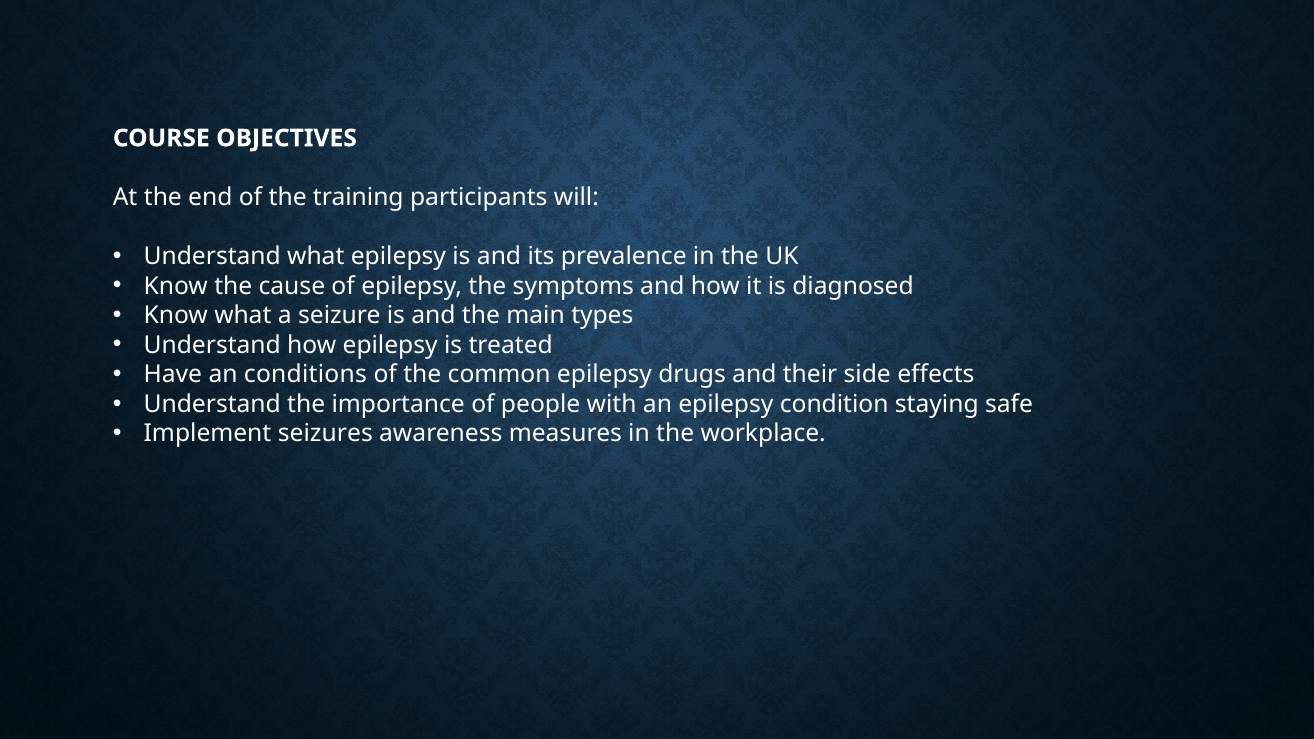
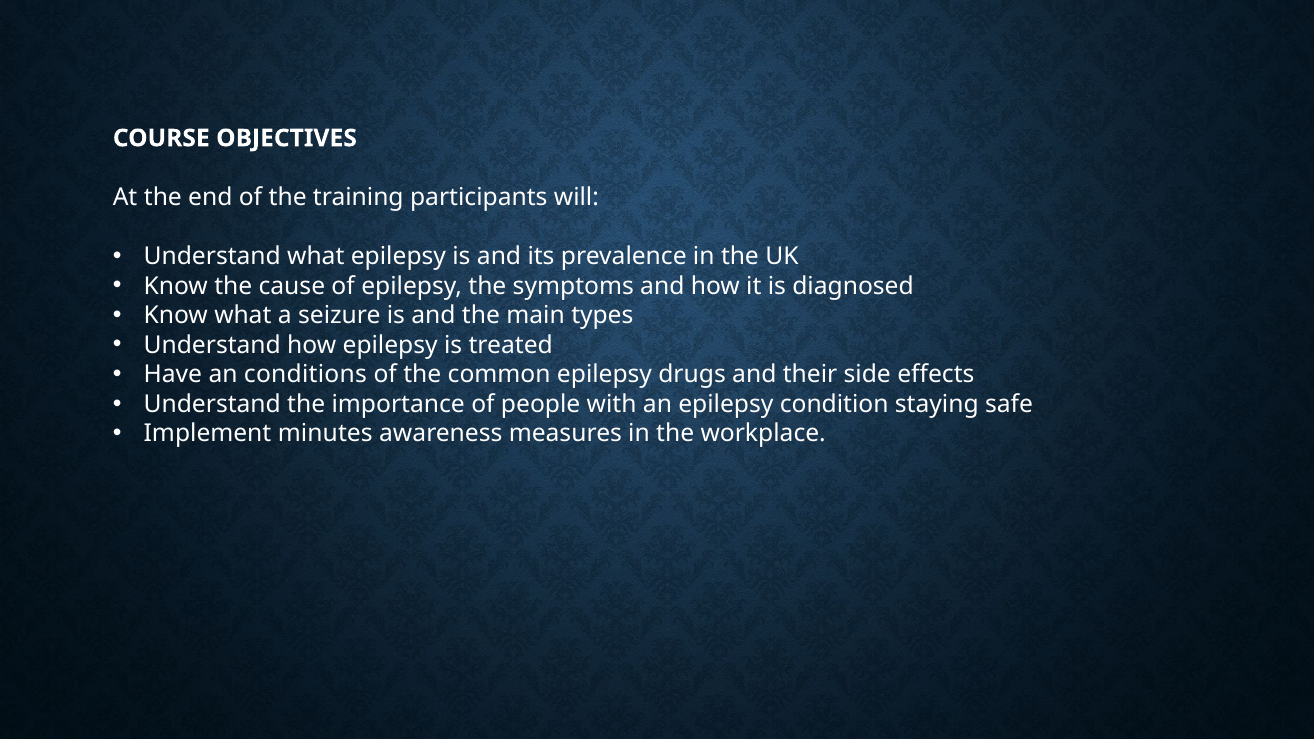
seizures: seizures -> minutes (325, 434)
